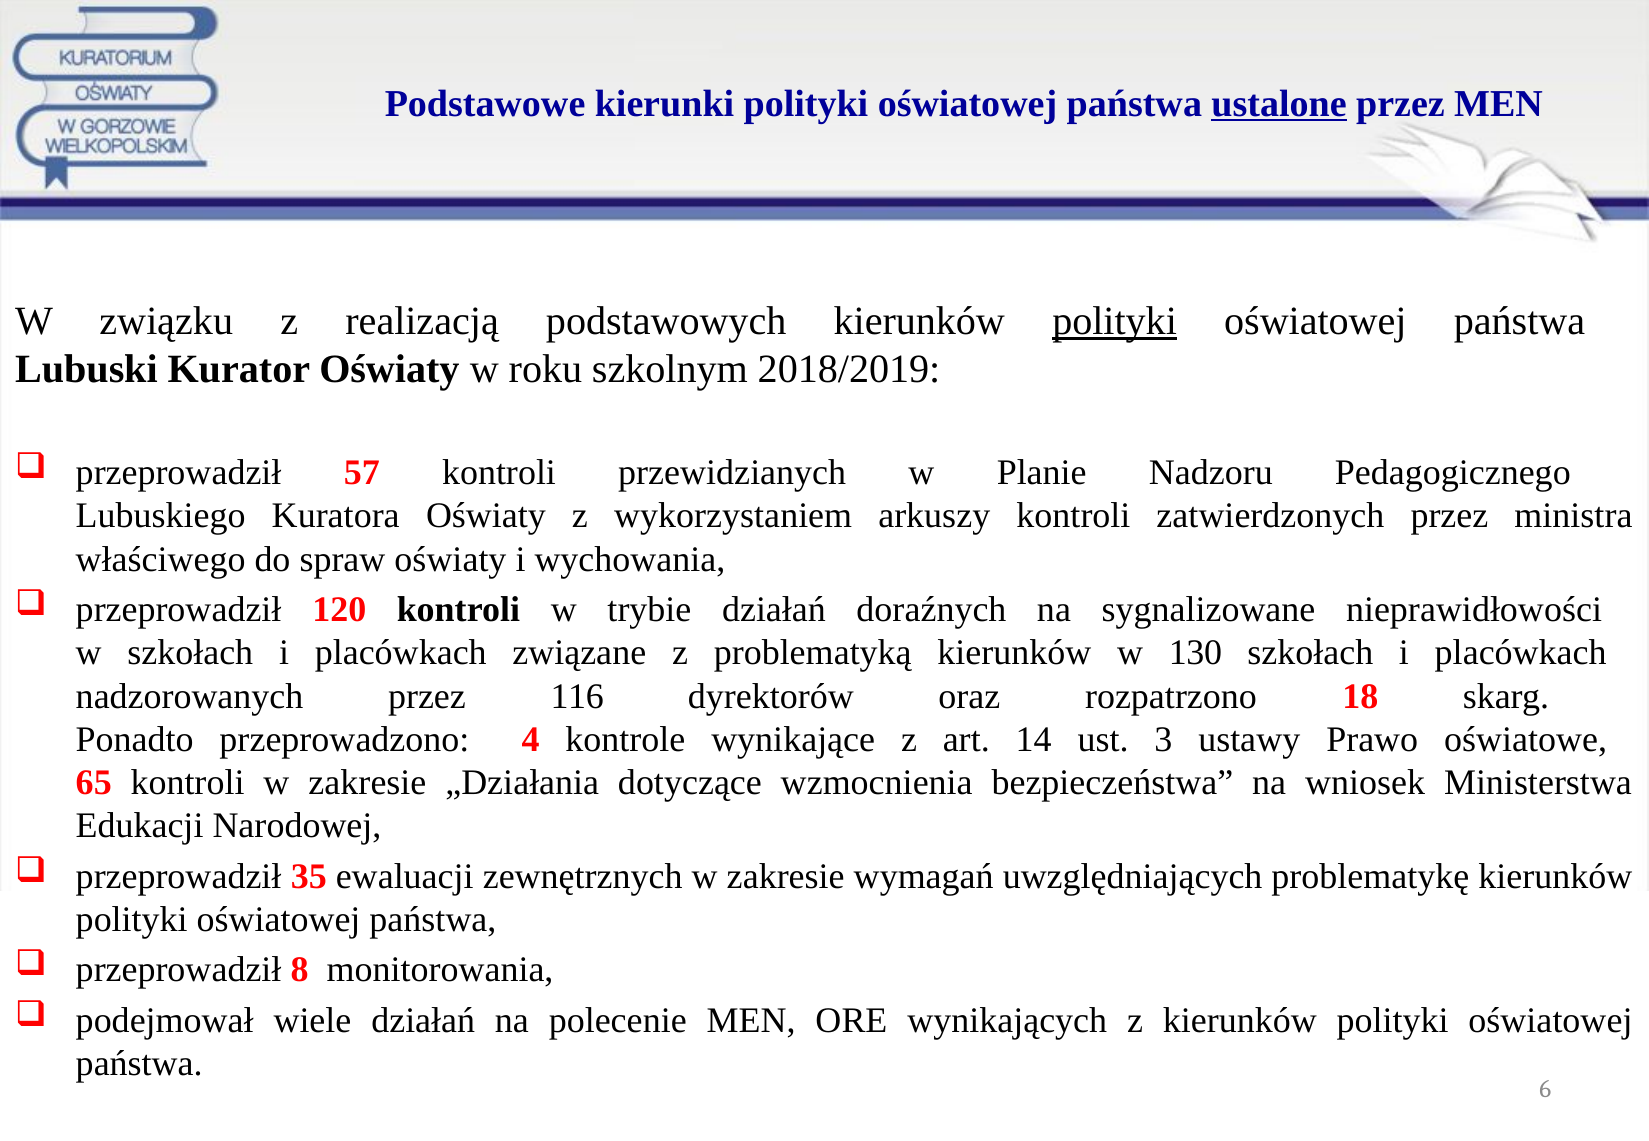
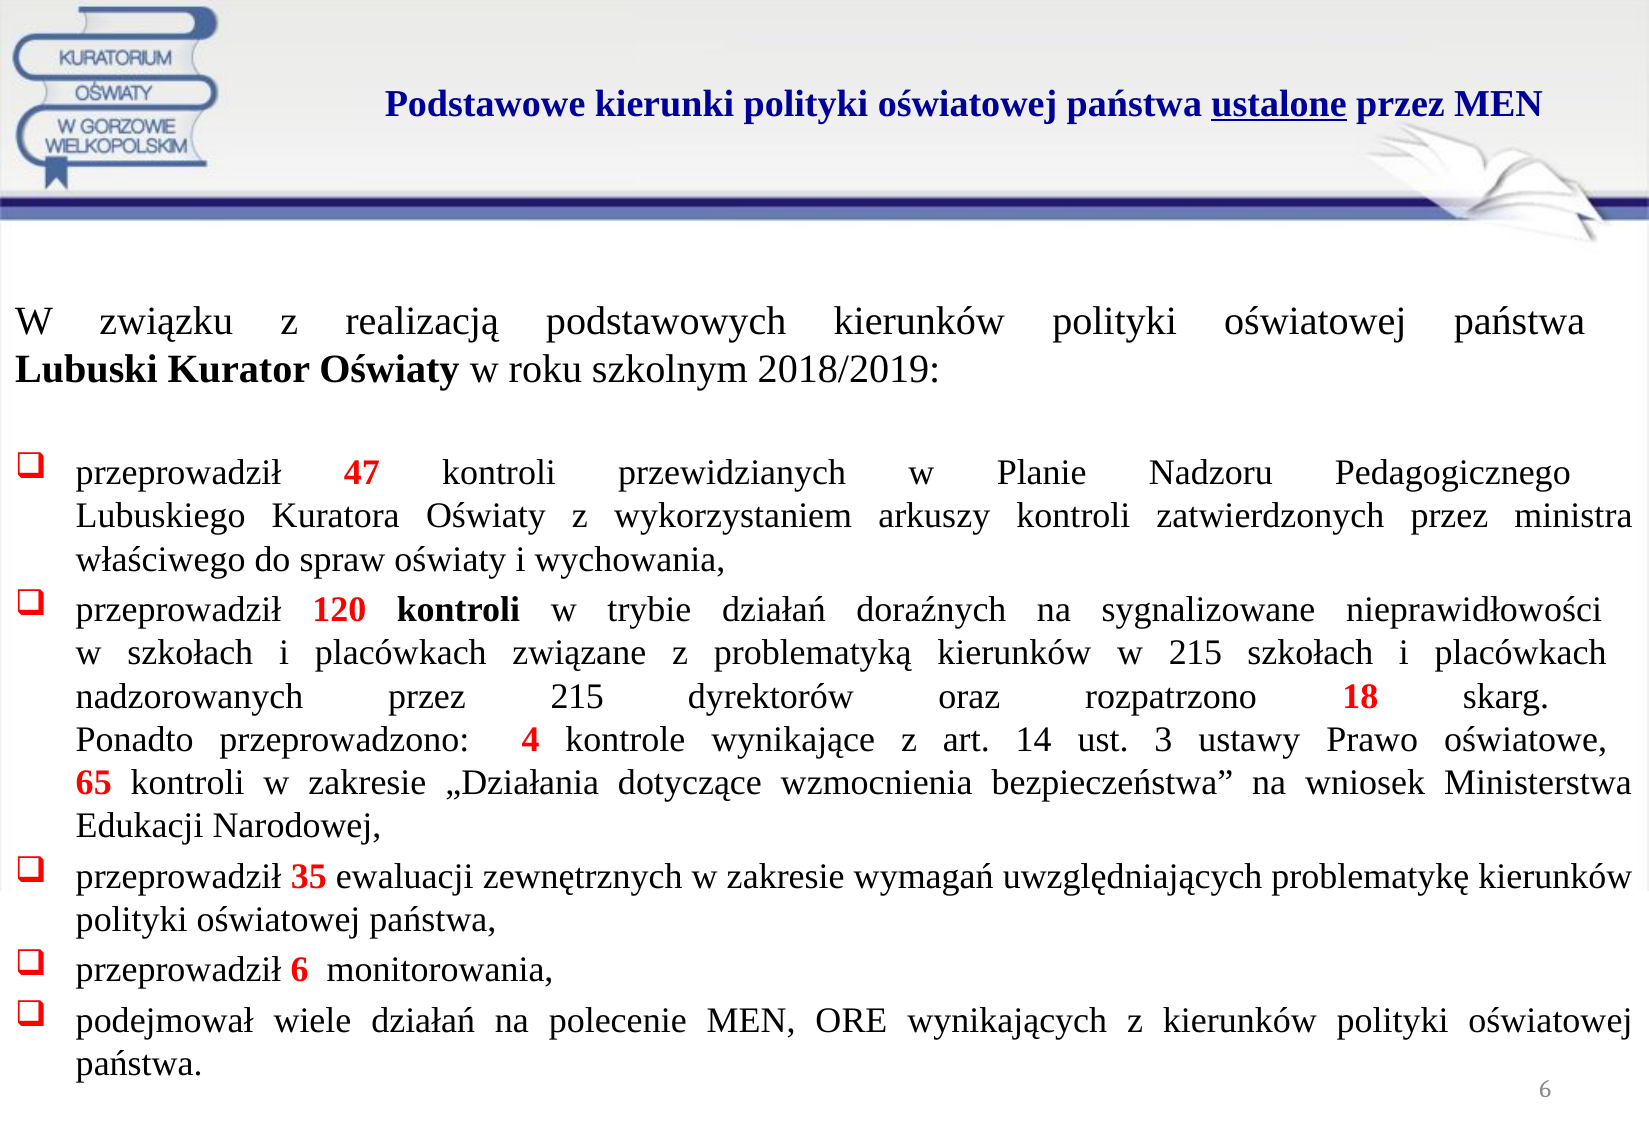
polityki underline: present -> none (1115, 321)
57: 57 -> 47 (362, 473)
w 130: 130 -> 215 (1195, 653)
przez 116: 116 -> 215 (577, 697)
przeprowadził 8: 8 -> 6 (300, 971)
